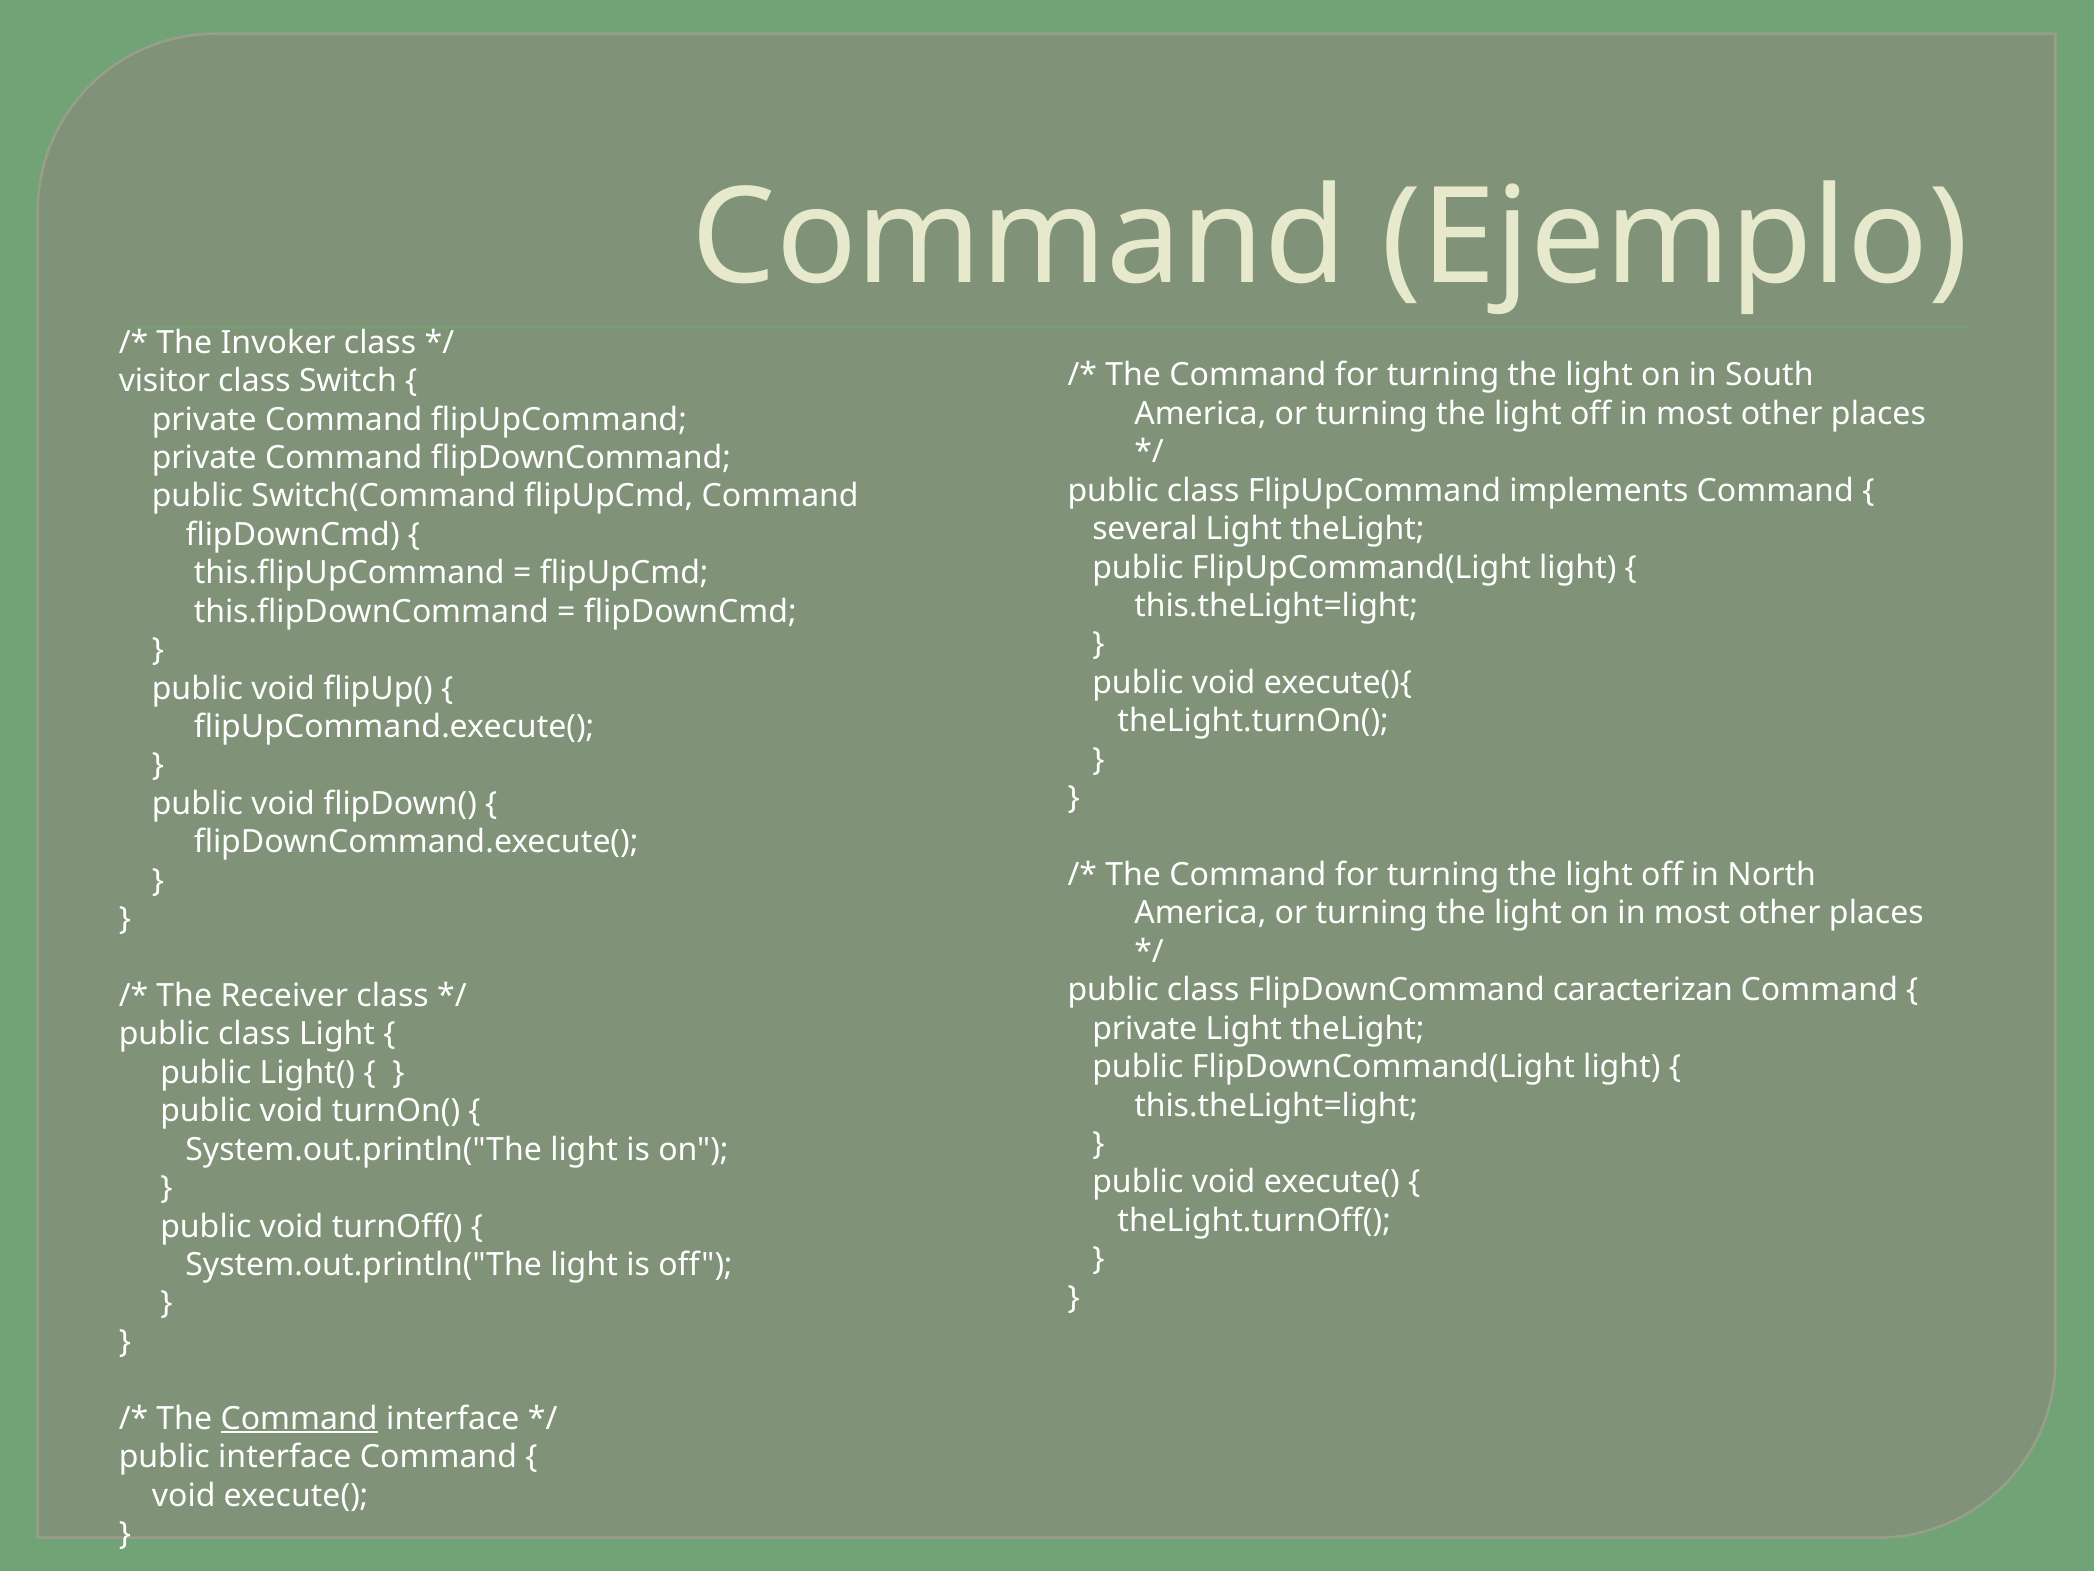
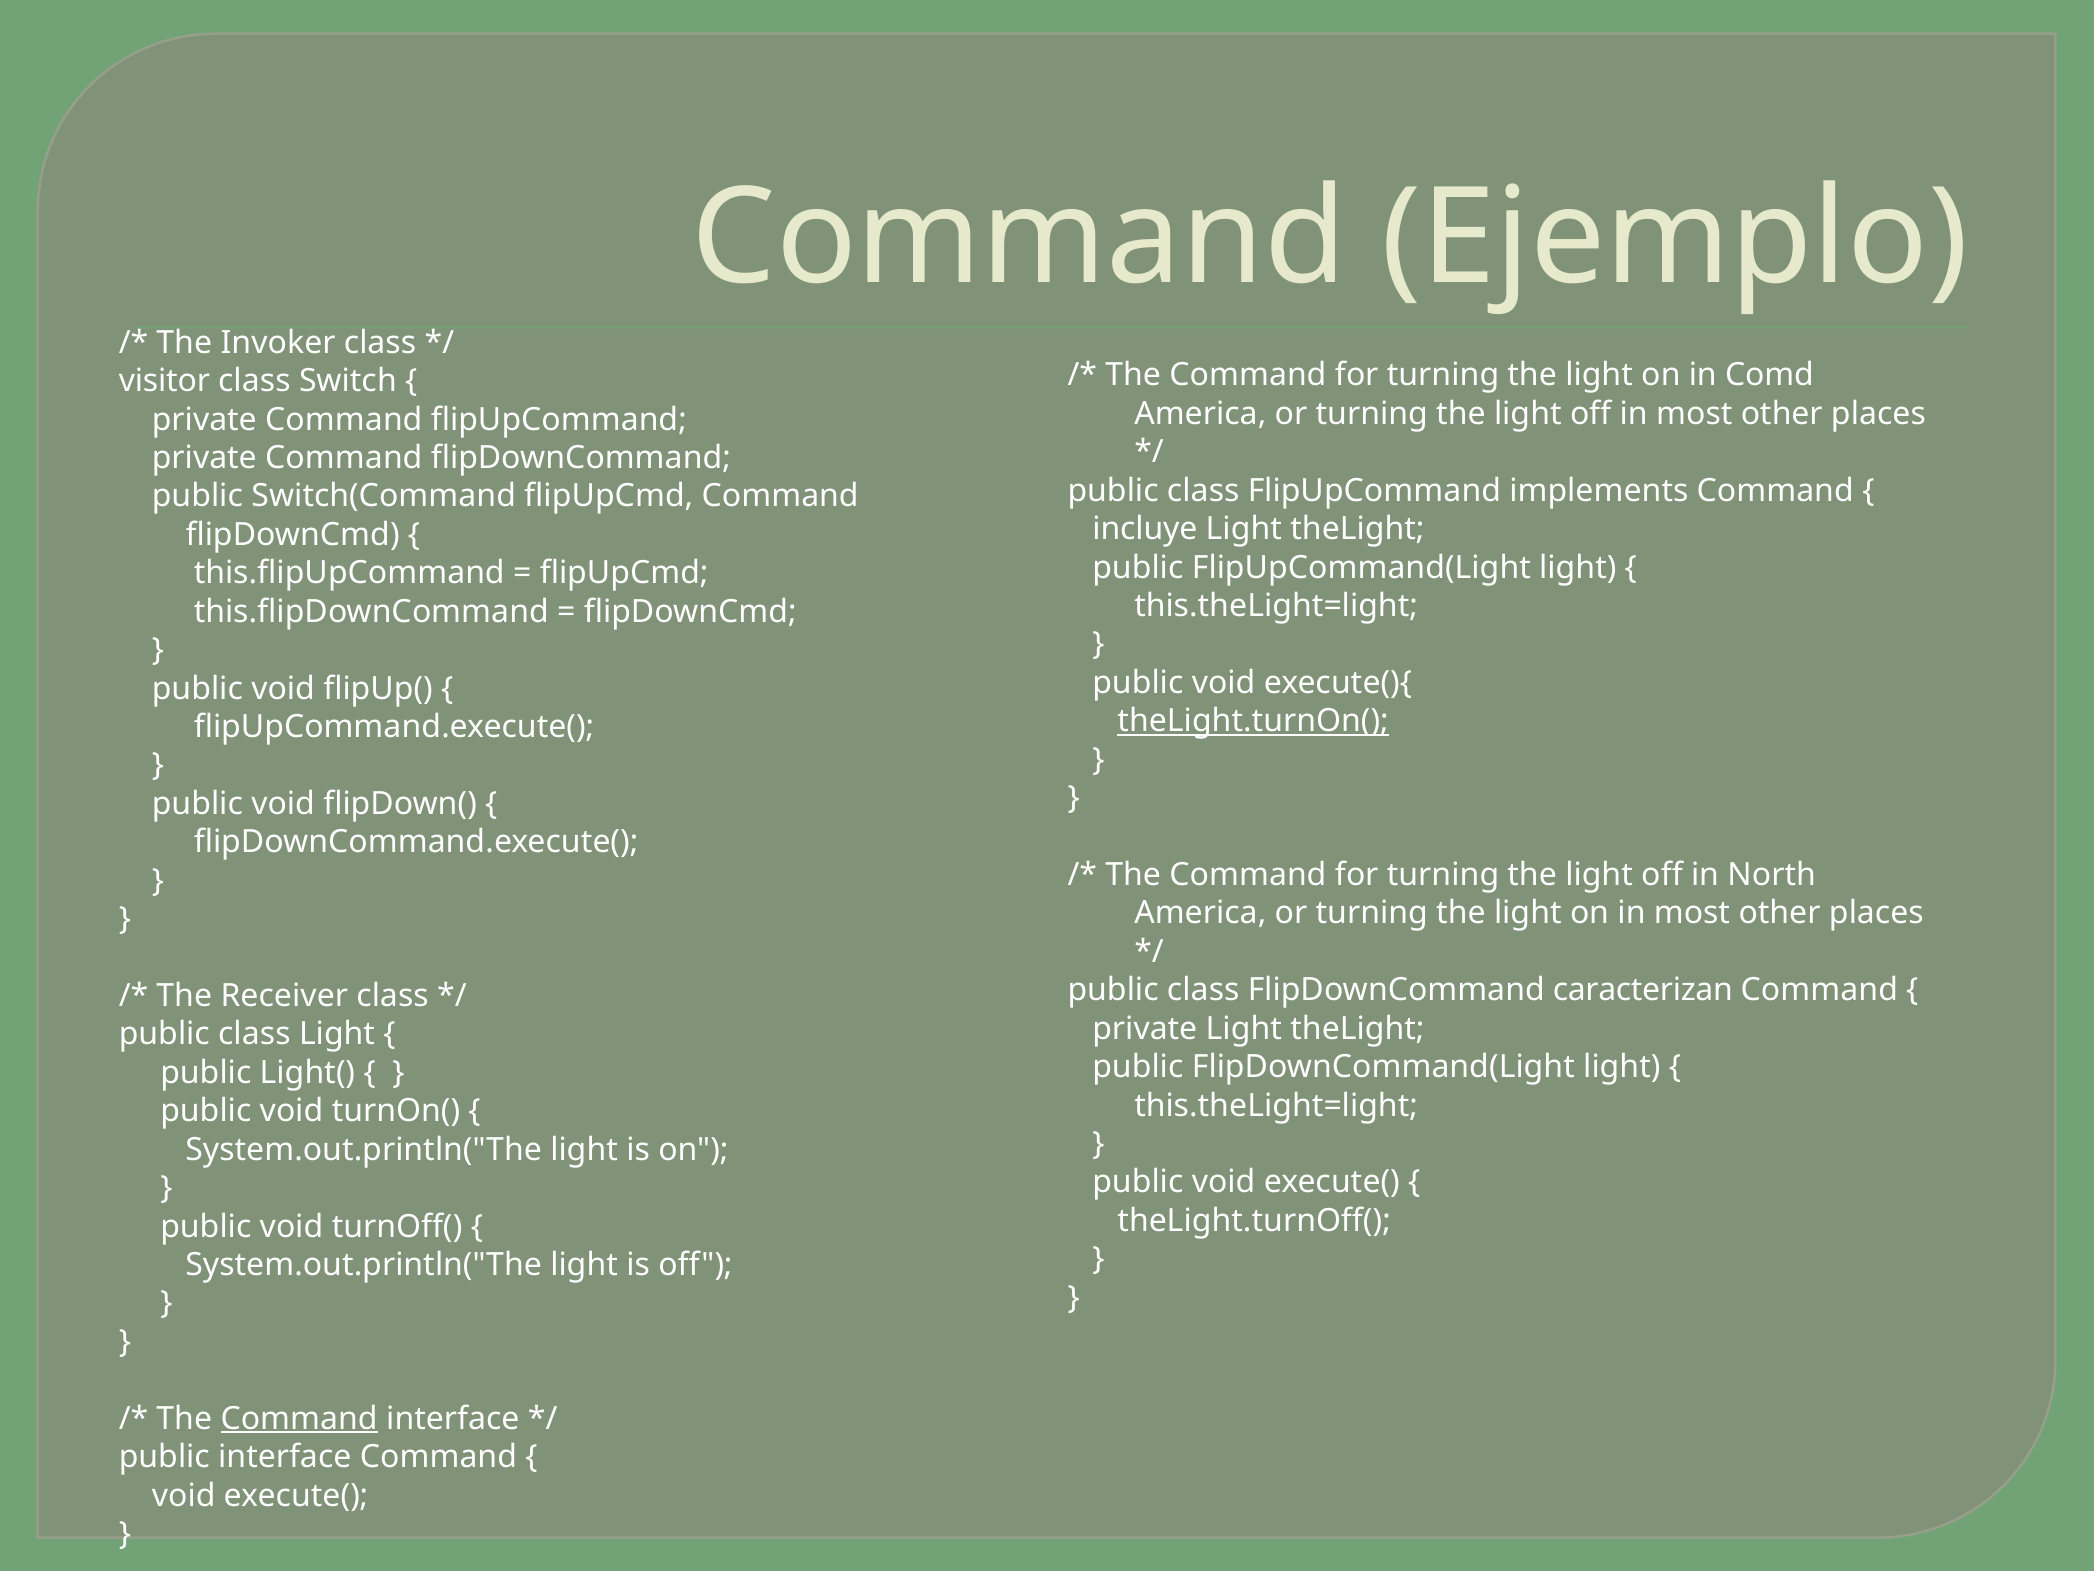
South: South -> Comd (1770, 375)
several: several -> incluye (1145, 529)
theLight.turnOn( underline: none -> present (1253, 721)
